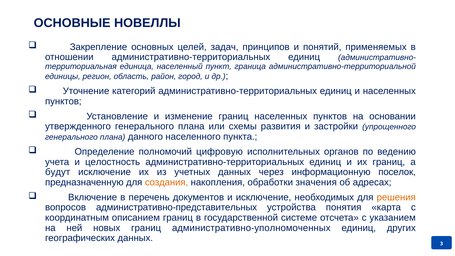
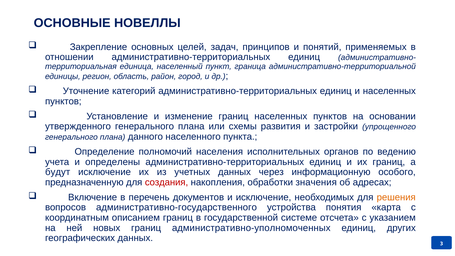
цифровую: цифровую -> населения (220, 152)
целостность: целостность -> определены (113, 162)
поселок: поселок -> особого (397, 172)
создания colour: orange -> red (167, 182)
административно-представительных: административно-представительных -> административно-государственного (177, 207)
